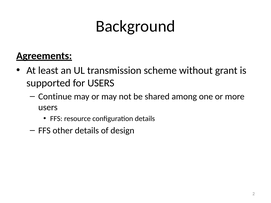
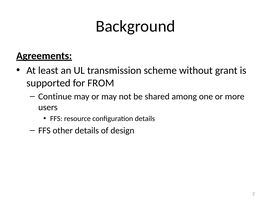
for USERS: USERS -> FROM (101, 83)
